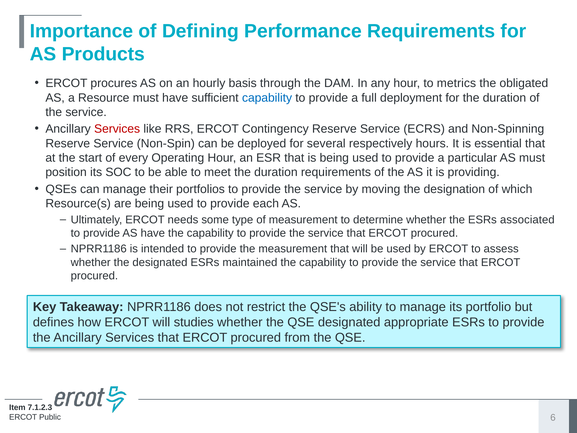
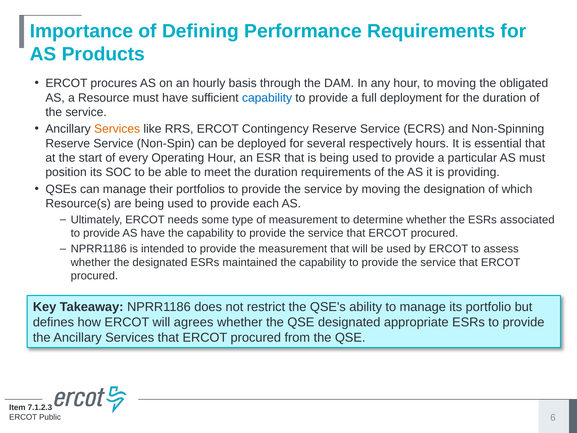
to metrics: metrics -> moving (456, 83)
Services colour: red -> orange (117, 129)
studies: studies -> agrees (194, 322)
